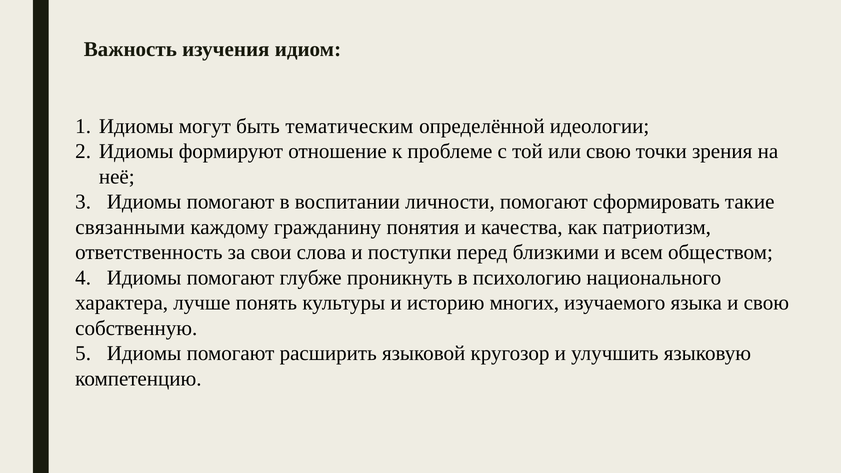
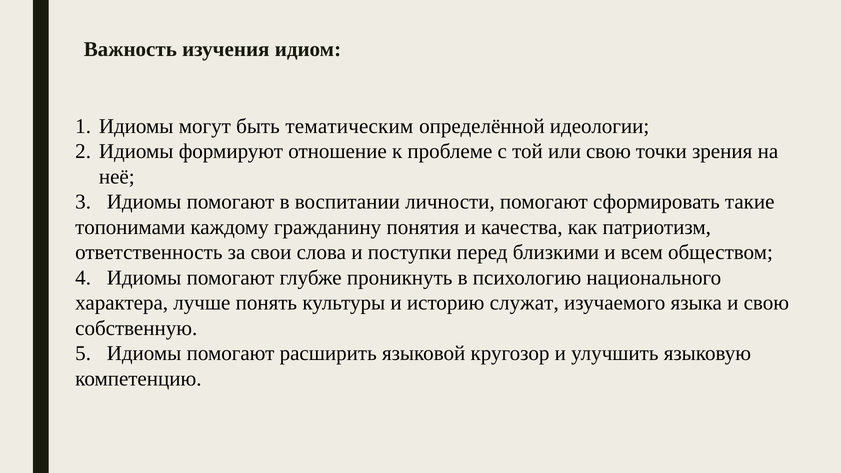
связанными: связанными -> топонимами (130, 227)
многих: многих -> служат (524, 303)
